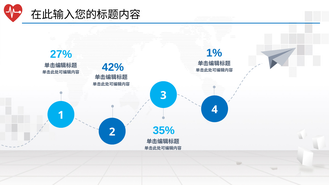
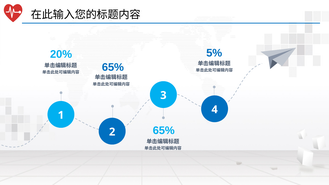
1%: 1% -> 5% (214, 53)
27%: 27% -> 20% (61, 54)
42%: 42% -> 65% (113, 67)
35%: 35% -> 65% (164, 131)
